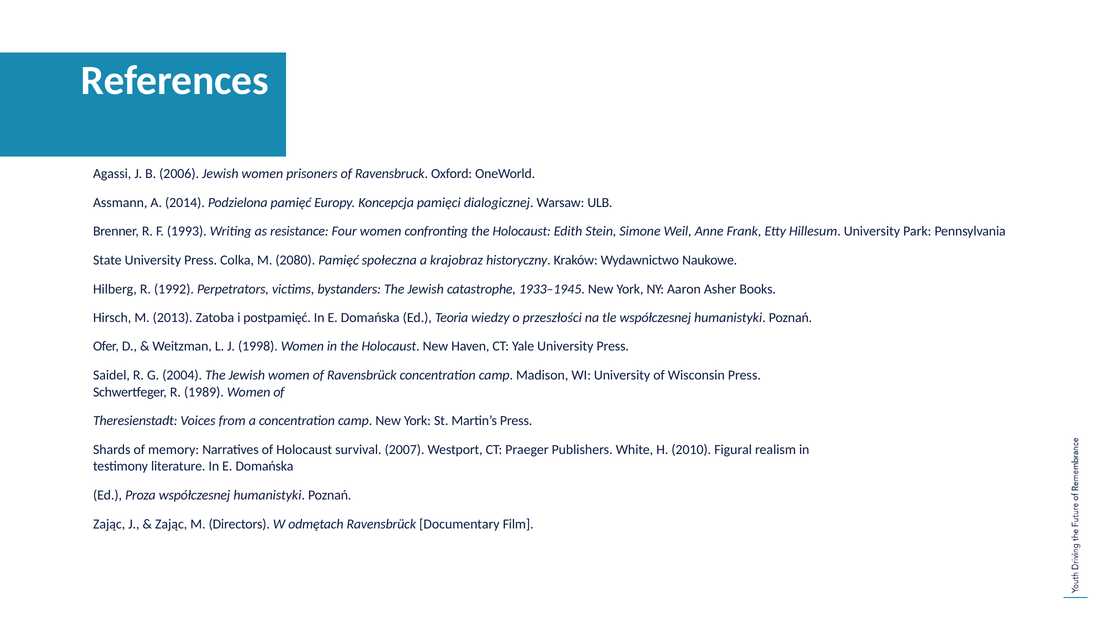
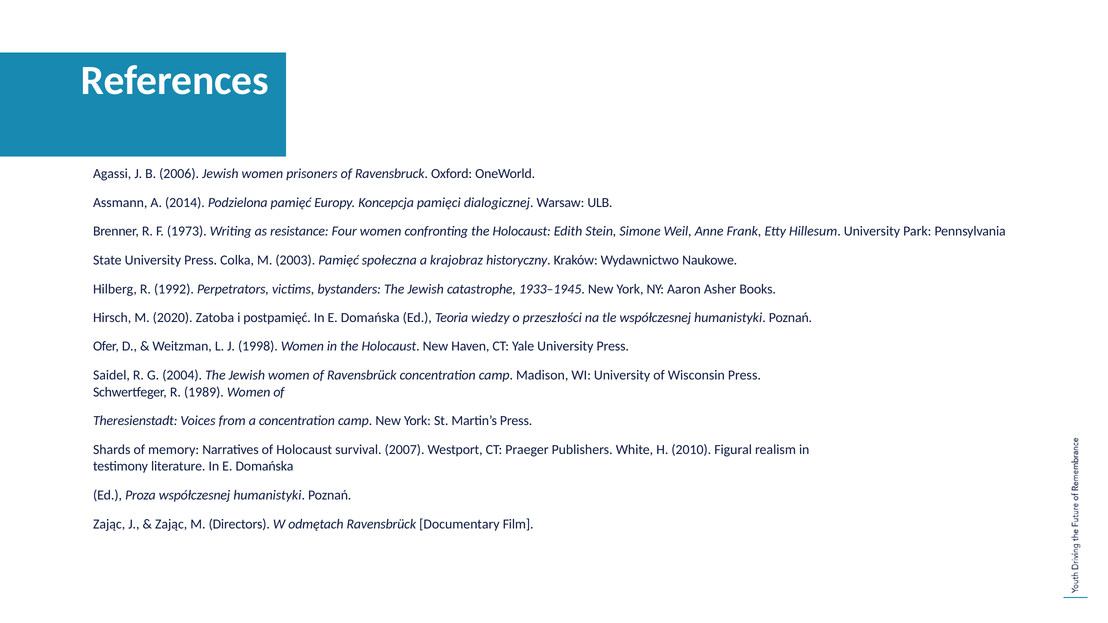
1993: 1993 -> 1973 (187, 231)
2080: 2080 -> 2003 (295, 260)
2013: 2013 -> 2020 (173, 318)
